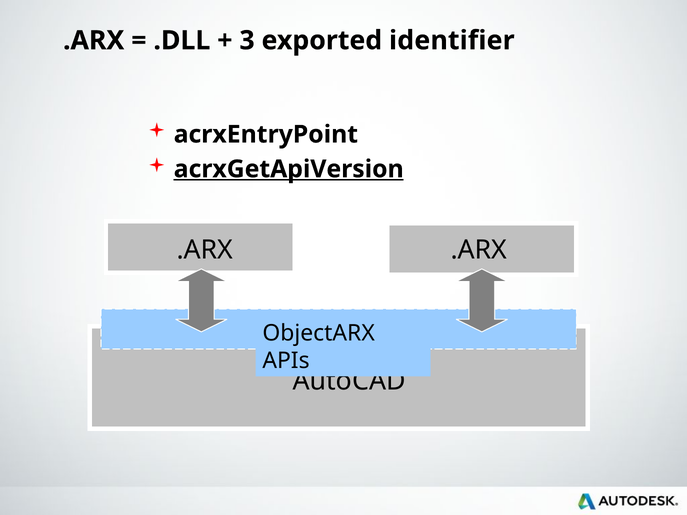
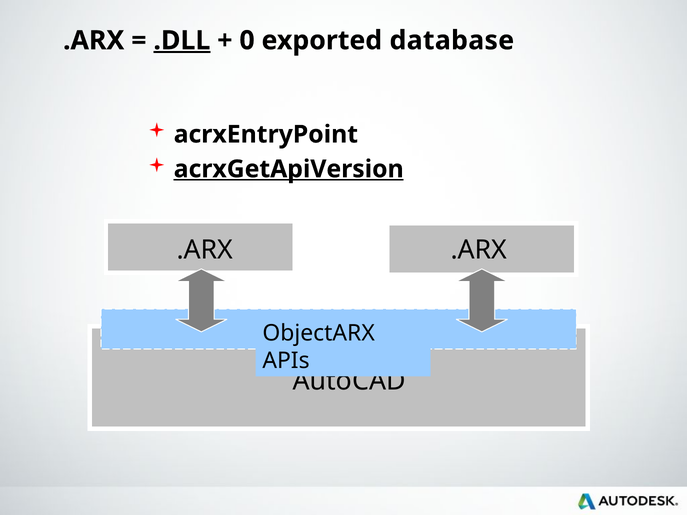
.DLL underline: none -> present (182, 40)
3: 3 -> 0 (247, 40)
identifier: identifier -> database (452, 40)
